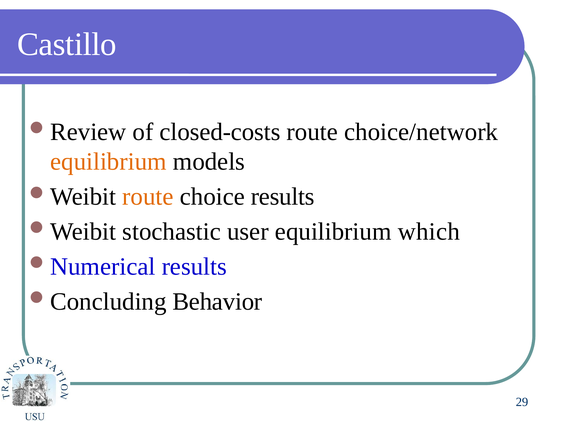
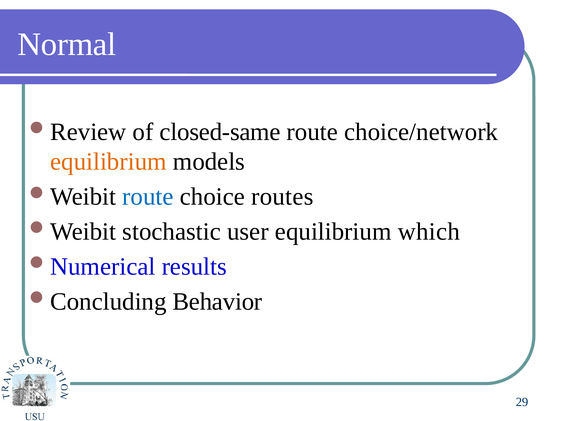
Castillo: Castillo -> Normal (67, 44)
closed-costs: closed-costs -> closed-same (220, 132)
route colour: orange -> blue (148, 197)
choice results: results -> routes (282, 197)
